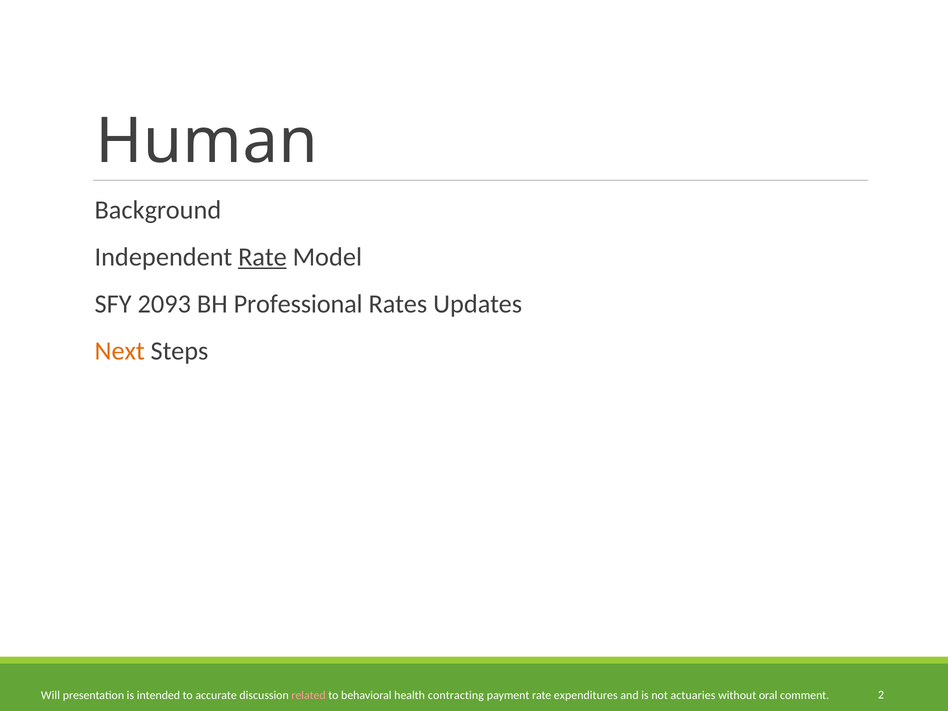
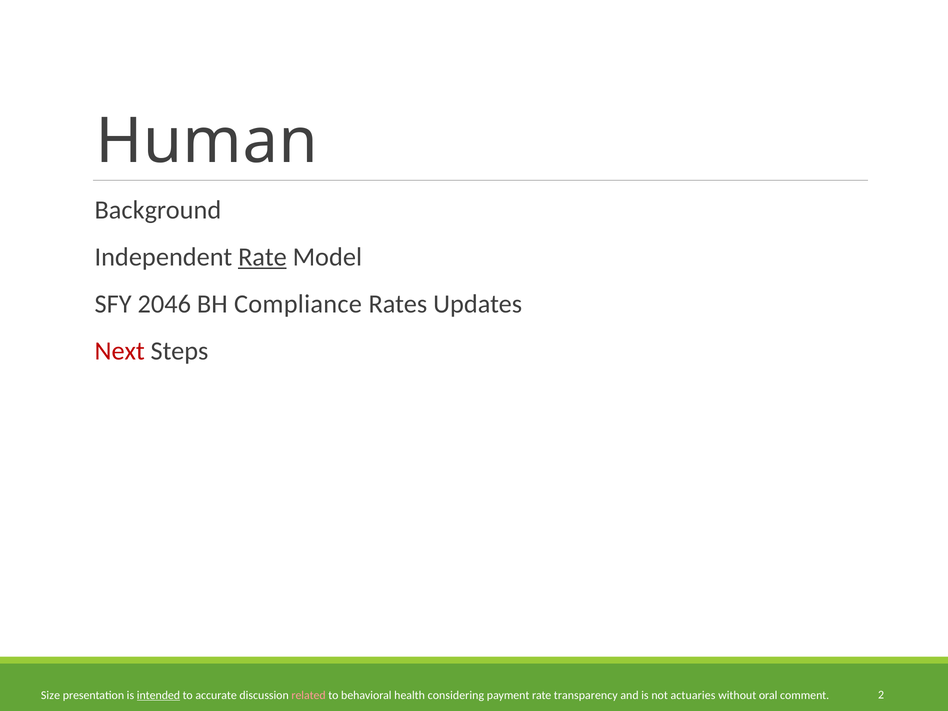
2093: 2093 -> 2046 (164, 304)
Professional: Professional -> Compliance (298, 304)
Next colour: orange -> red (120, 351)
Will: Will -> Size (50, 695)
intended underline: none -> present (158, 695)
contracting: contracting -> considering (456, 695)
expenditures: expenditures -> transparency (586, 695)
